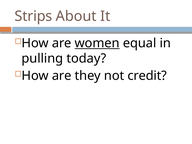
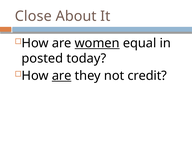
Strips: Strips -> Close (33, 16)
pulling: pulling -> posted (42, 58)
are underline: none -> present (62, 76)
